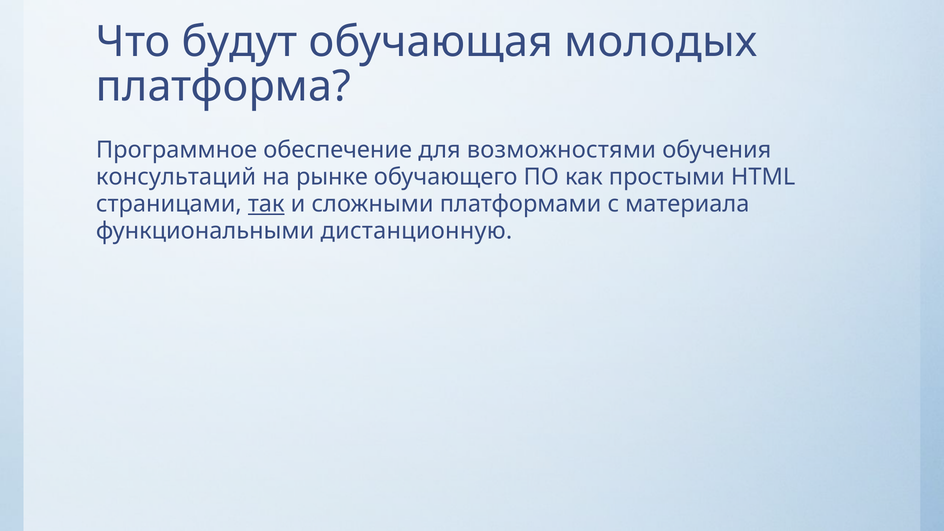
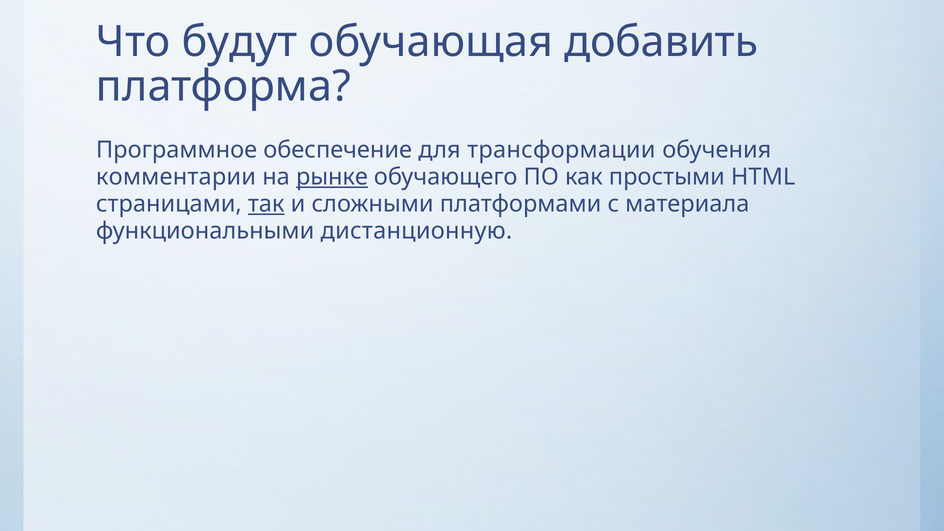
молодых: молодых -> добавить (661, 42)
возможностями: возможностями -> трансформации (561, 150)
консультаций: консультаций -> комментарии (176, 177)
рынке underline: none -> present (332, 177)
